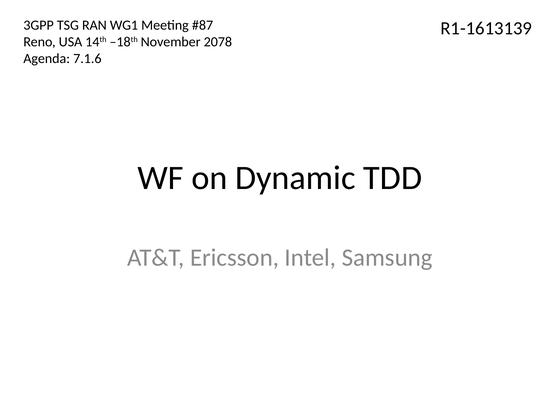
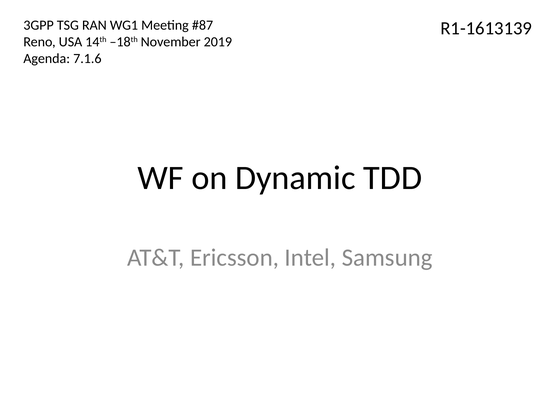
2078: 2078 -> 2019 (218, 42)
